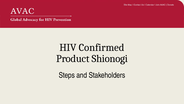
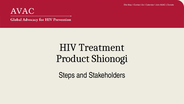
Confirmed: Confirmed -> Treatment (102, 47)
